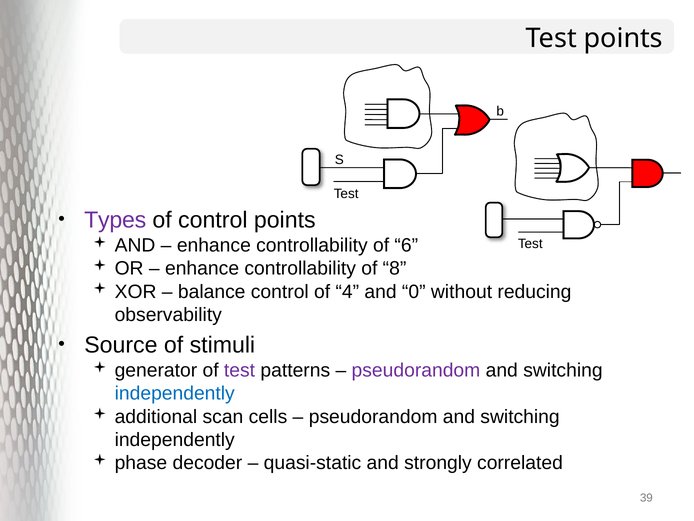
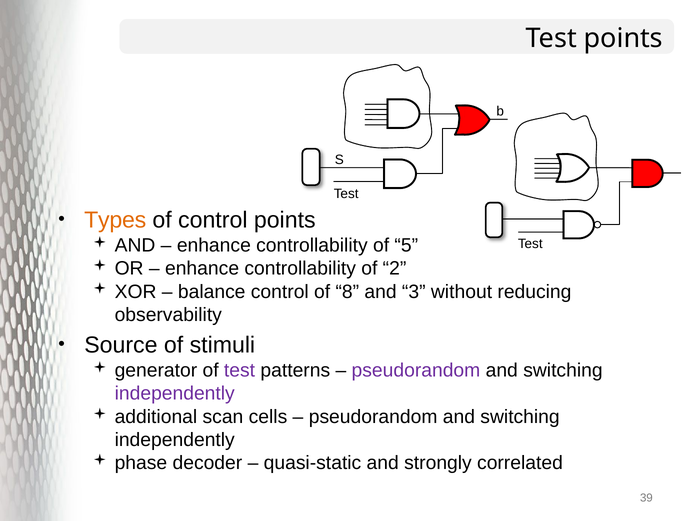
Types colour: purple -> orange (115, 220)
6: 6 -> 5 (406, 245)
8: 8 -> 2 (395, 268)
4: 4 -> 8 (347, 291)
0: 0 -> 3 (414, 291)
independently colour: blue -> purple (175, 393)
